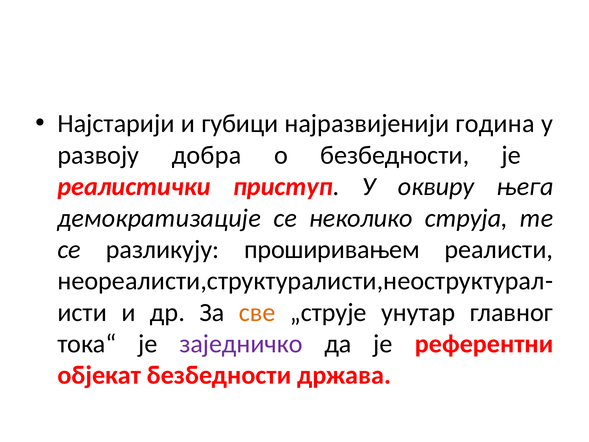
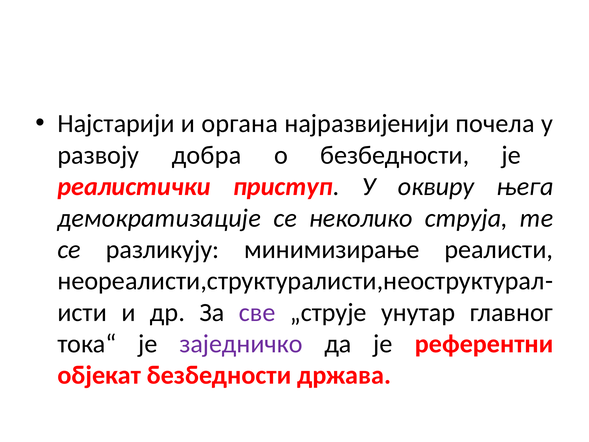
губици: губици -> органa (240, 124)
година: година -> почела (495, 124)
проширивањем: проширивањем -> минимизирање (332, 249)
све colour: orange -> purple (257, 312)
